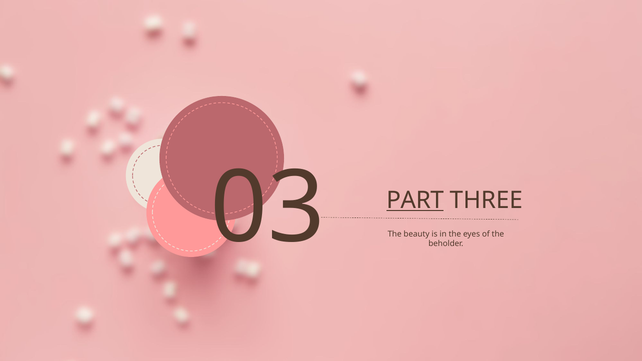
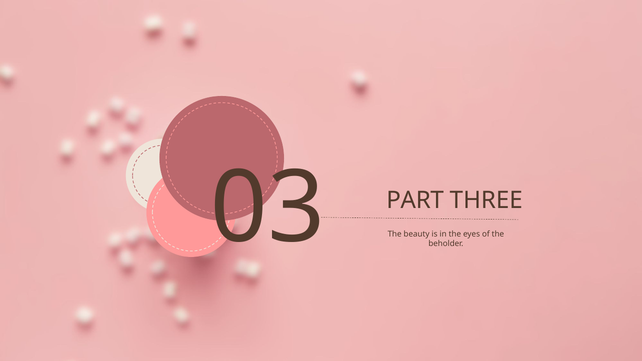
PART underline: present -> none (415, 200)
